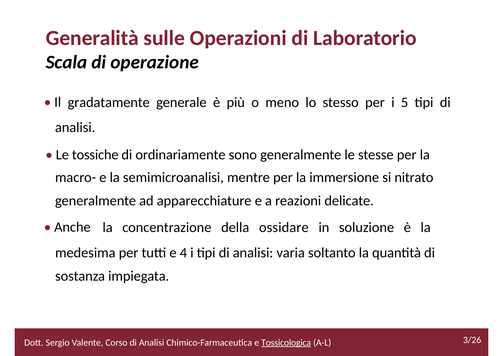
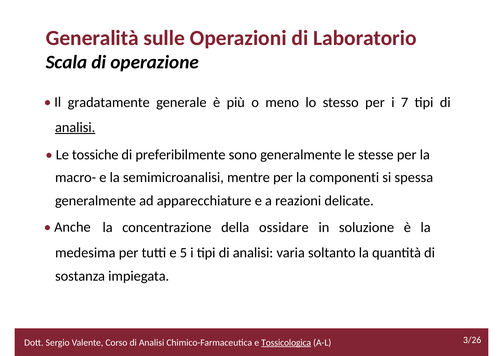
5: 5 -> 7 (405, 102)
analisi underline: none -> present (75, 127)
ordinariamente: ordinariamente -> preferibilmente (180, 155)
immersione: immersione -> componenti (344, 177)
nitrato: nitrato -> spessa (414, 177)
4: 4 -> 5 (183, 253)
